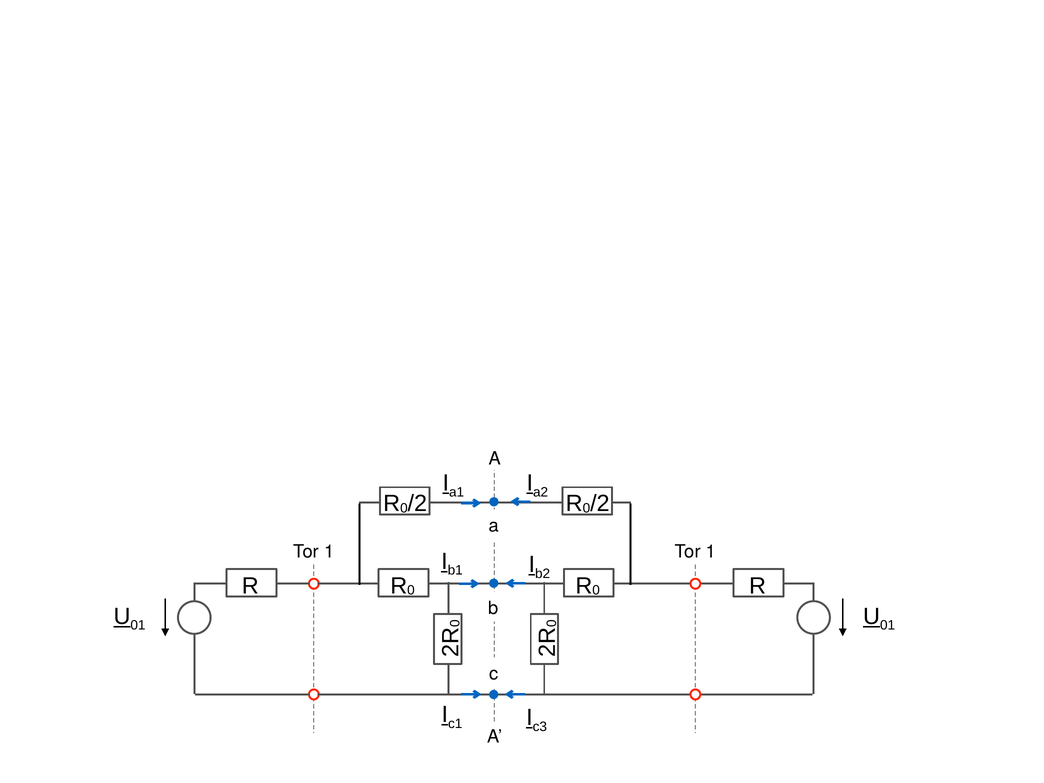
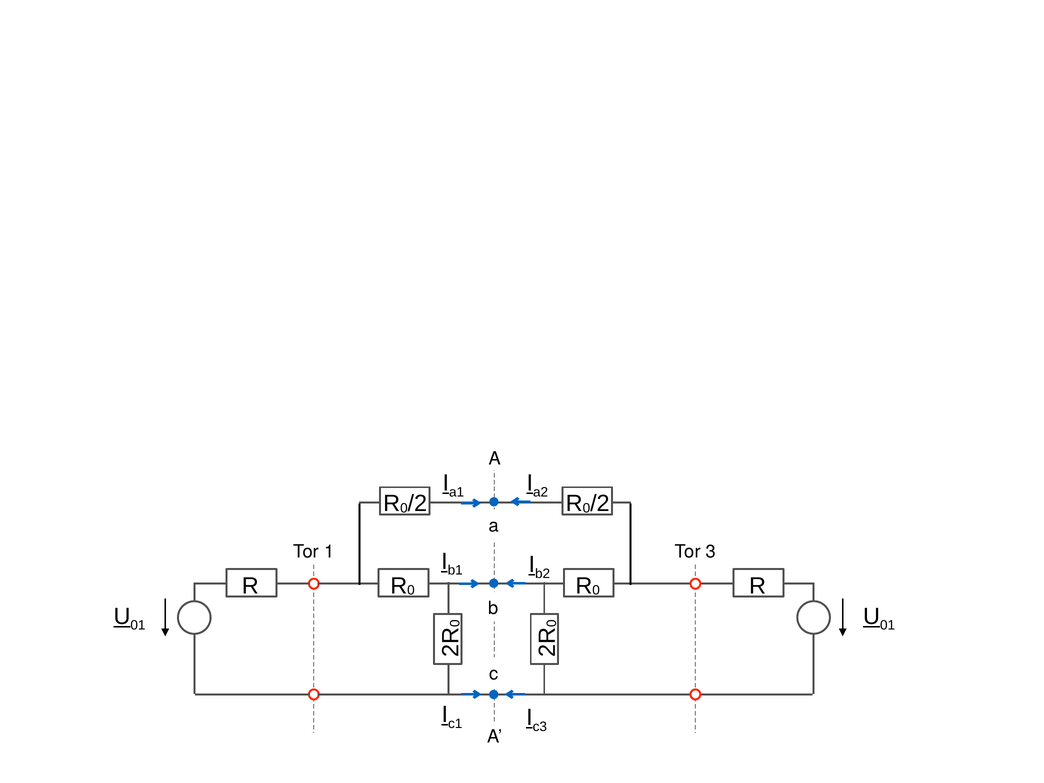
1: 1 -> 3 (711, 552)
